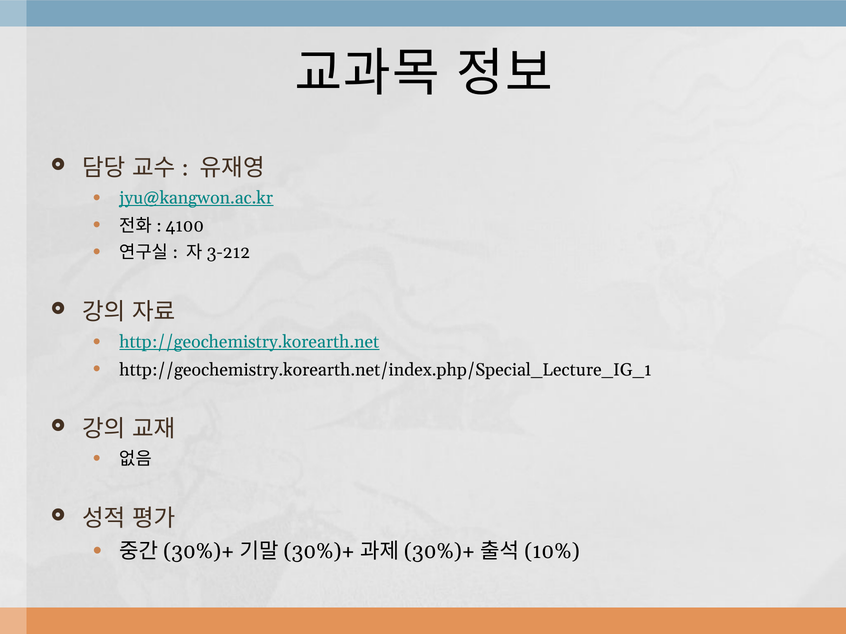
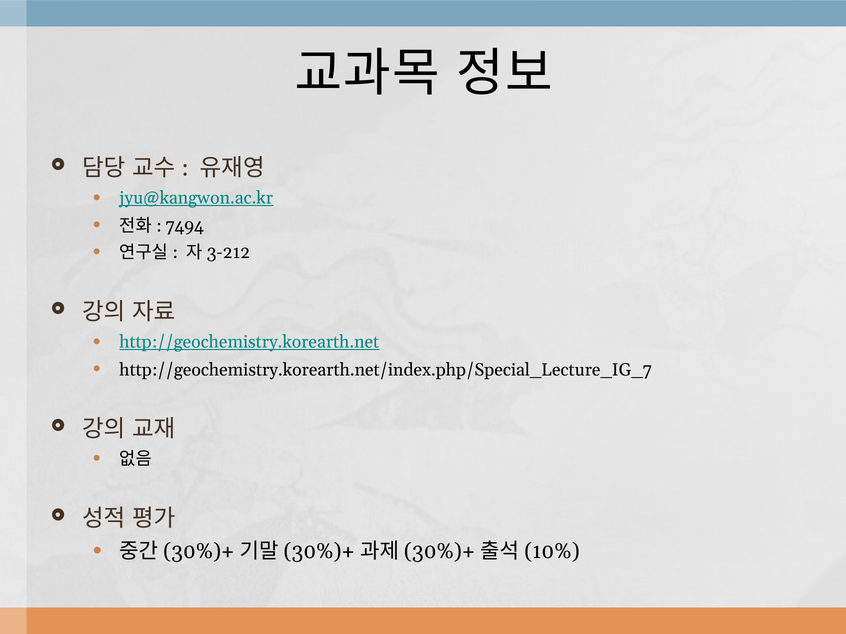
4100: 4100 -> 7494 (185, 226)
http://geochemistry.korearth.net/index.php/Special_Lecture_IG_1: http://geochemistry.korearth.net/index.php/Special_Lecture_IG_1 -> http://geochemistry.korearth.net/index.php/Special_Lecture_IG_7 (386, 370)
